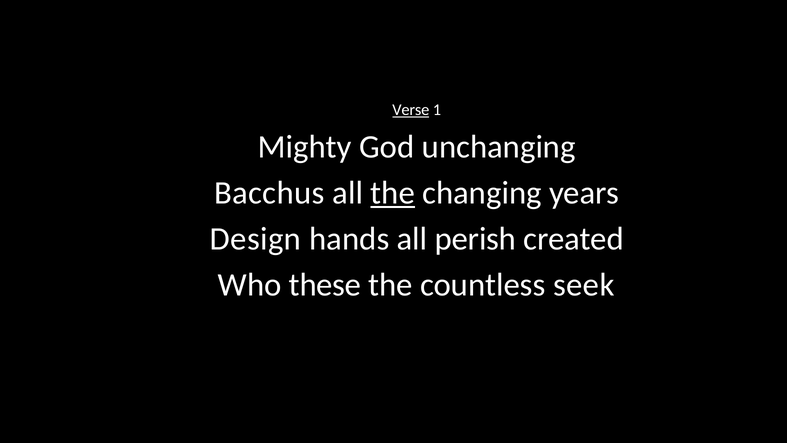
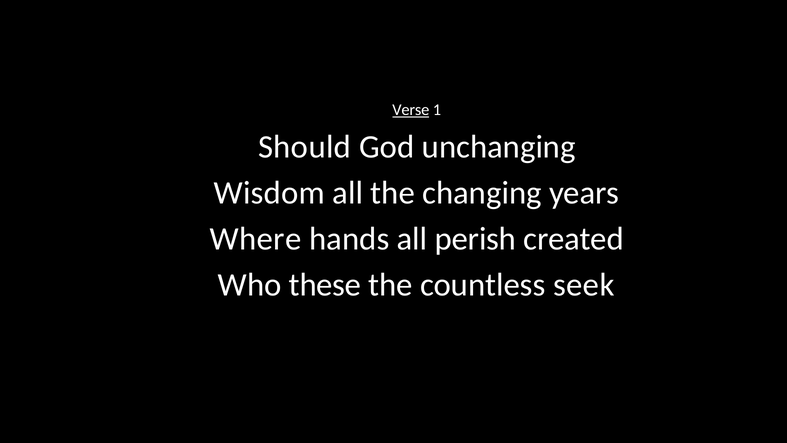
Mighty: Mighty -> Should (305, 147)
Bacchus: Bacchus -> Wisdom (269, 193)
the underline: present -> none (393, 193)
Design: Design -> Where (255, 239)
